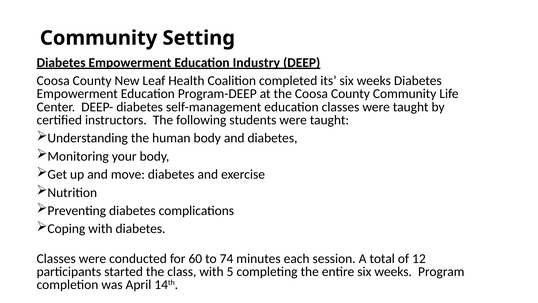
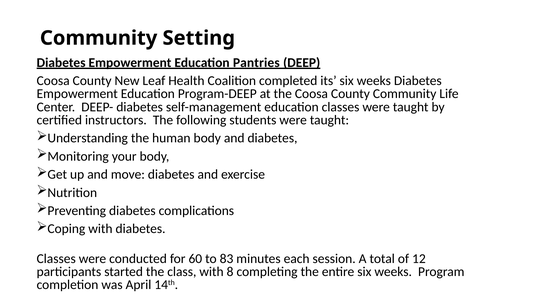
Industry: Industry -> Pantries (256, 63)
74: 74 -> 83 (227, 258)
5: 5 -> 8 (230, 271)
